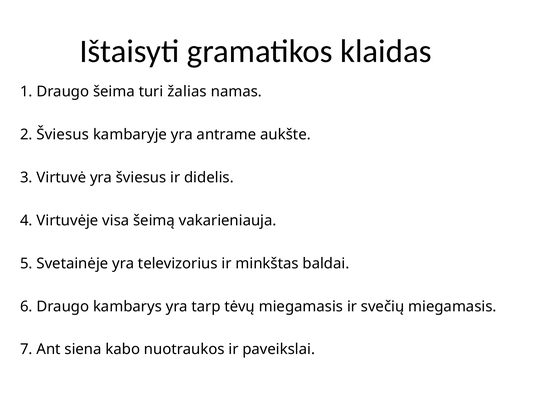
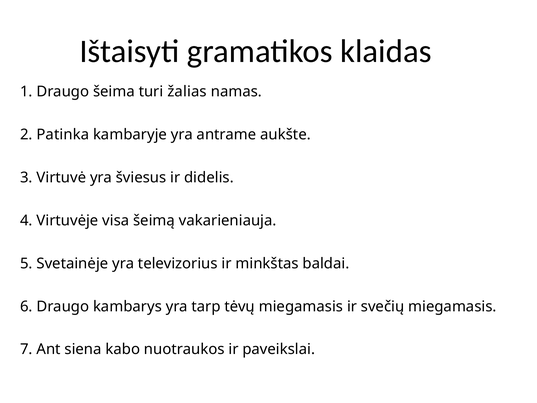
2 Šviesus: Šviesus -> Patinka (63, 134)
